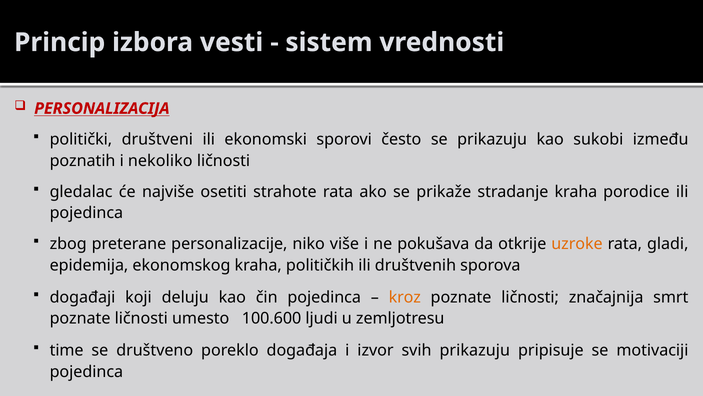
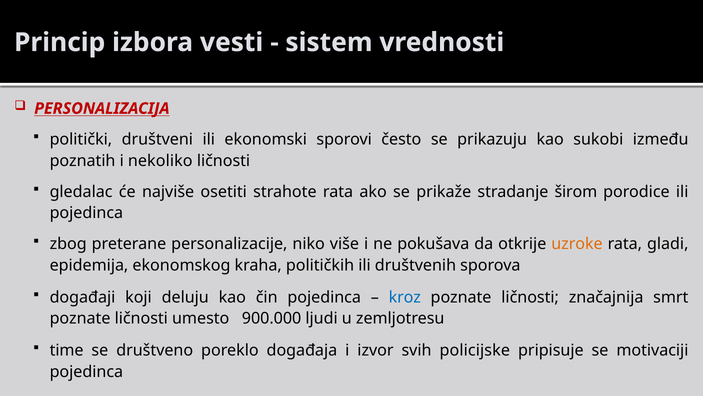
stradanje kraha: kraha -> širom (576, 191)
kroz colour: orange -> blue (405, 297)
100.600: 100.600 -> 900.000 (272, 318)
svih prikazuju: prikazuju -> policijske (475, 350)
